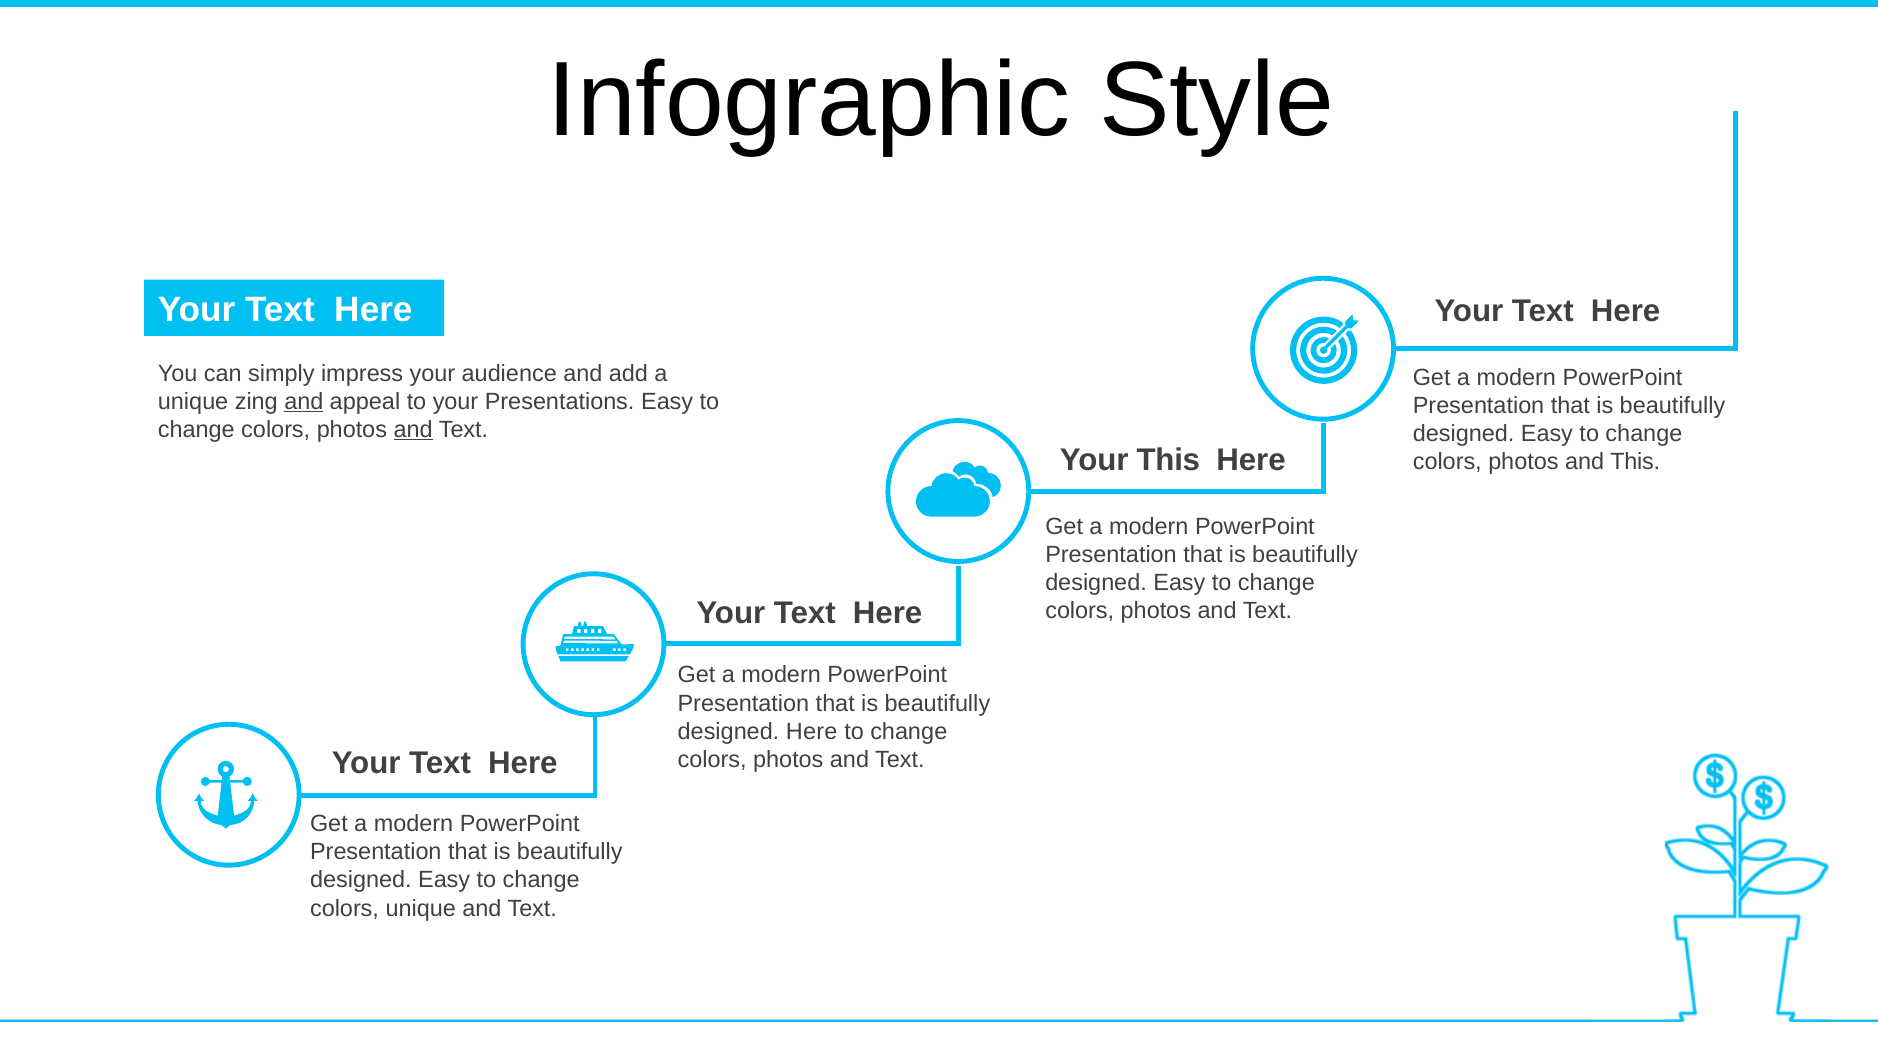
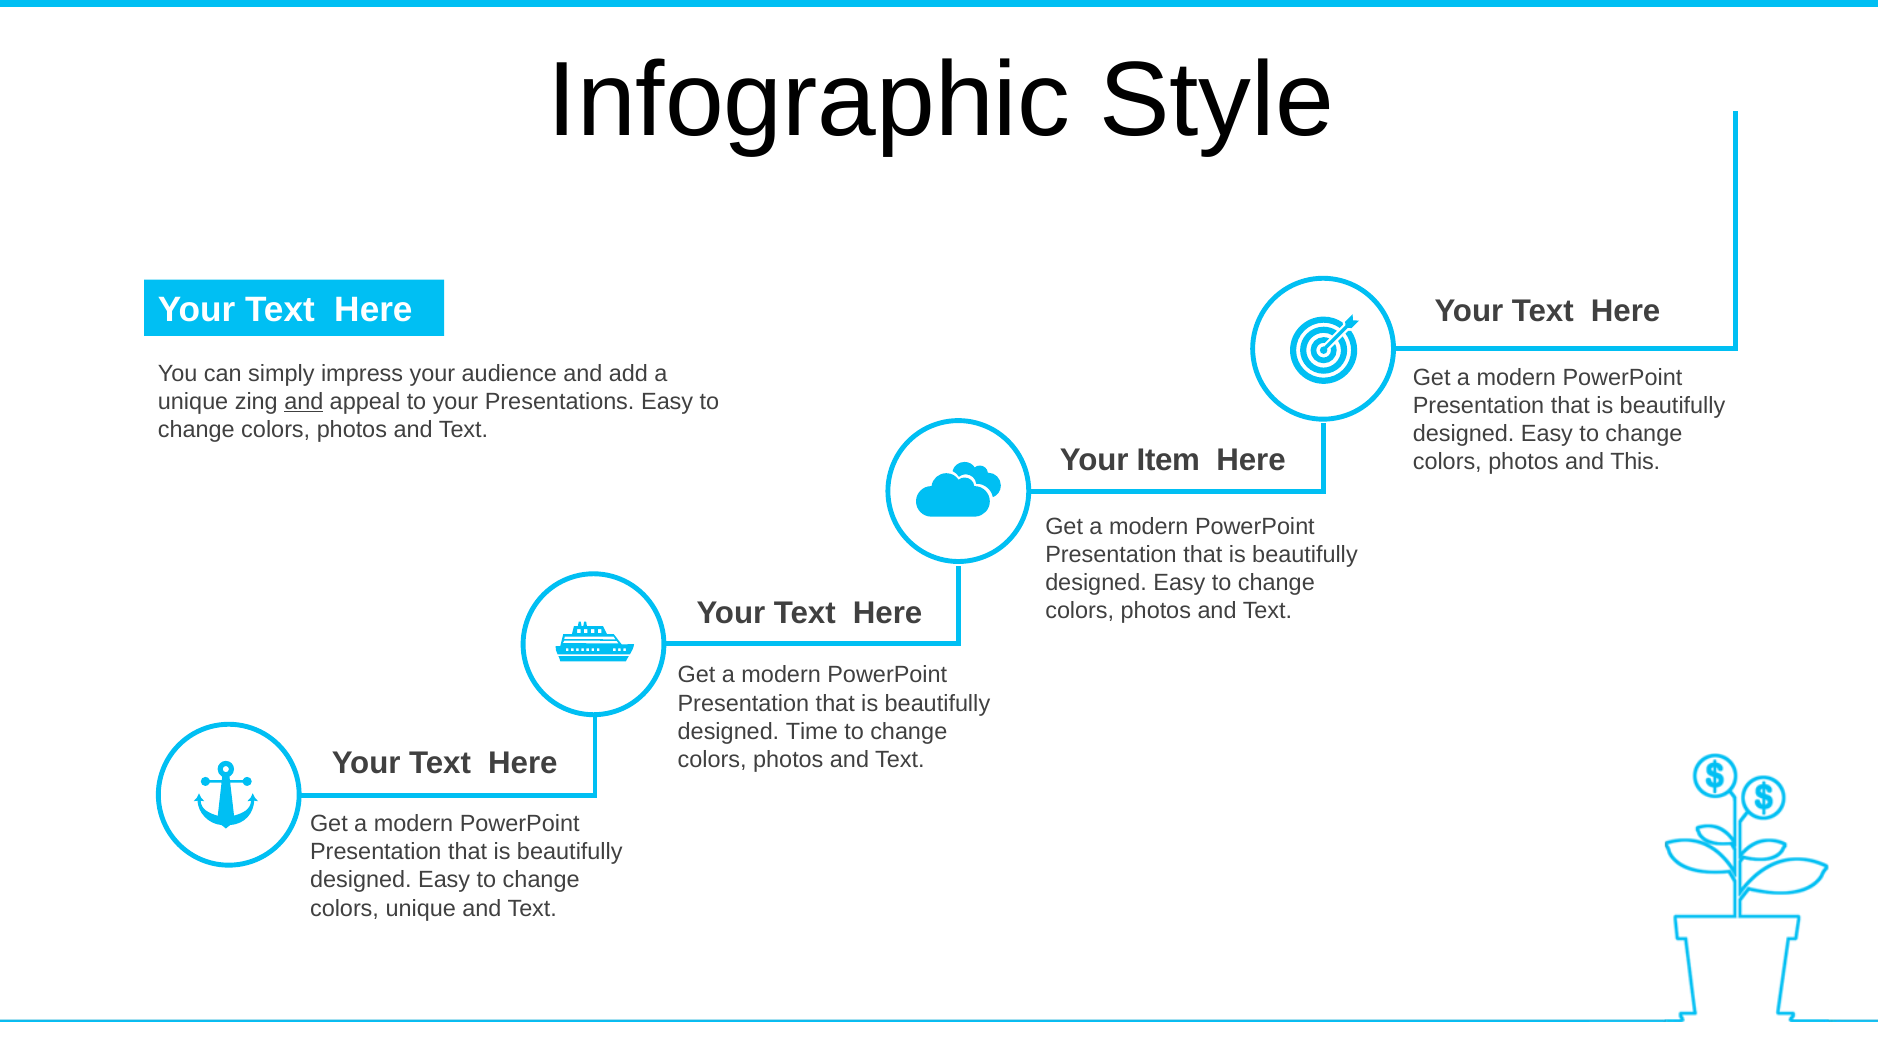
and underline: present -> none (413, 429)
Your This: This -> Item (1168, 460)
designed Here: Here -> Time (812, 731)
